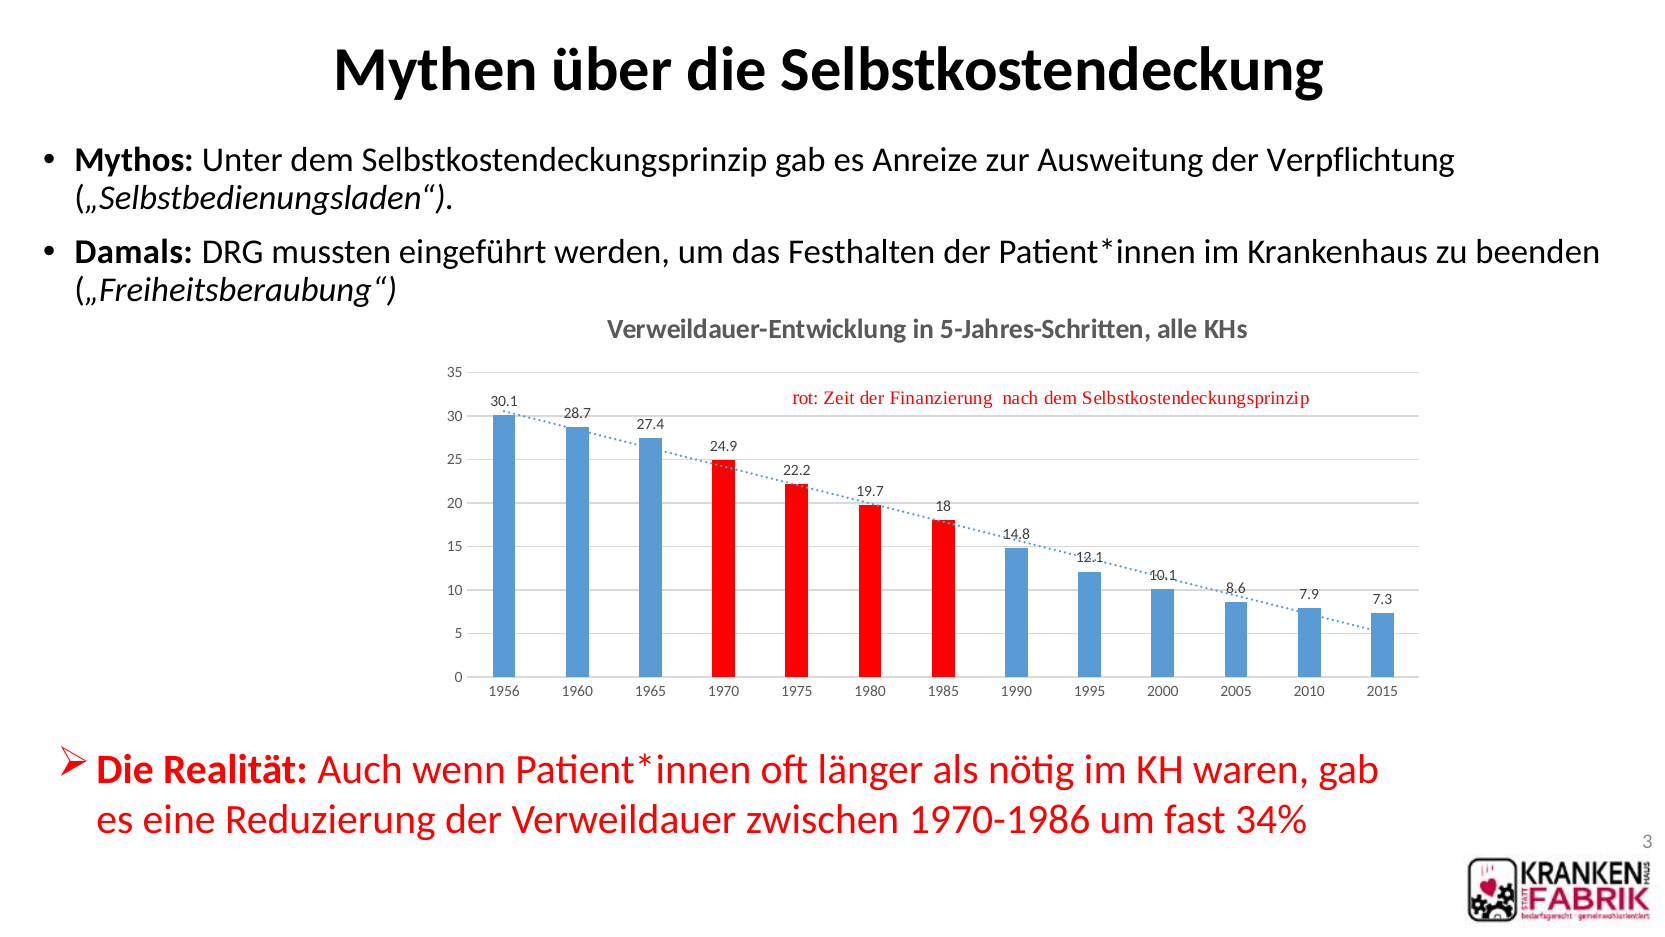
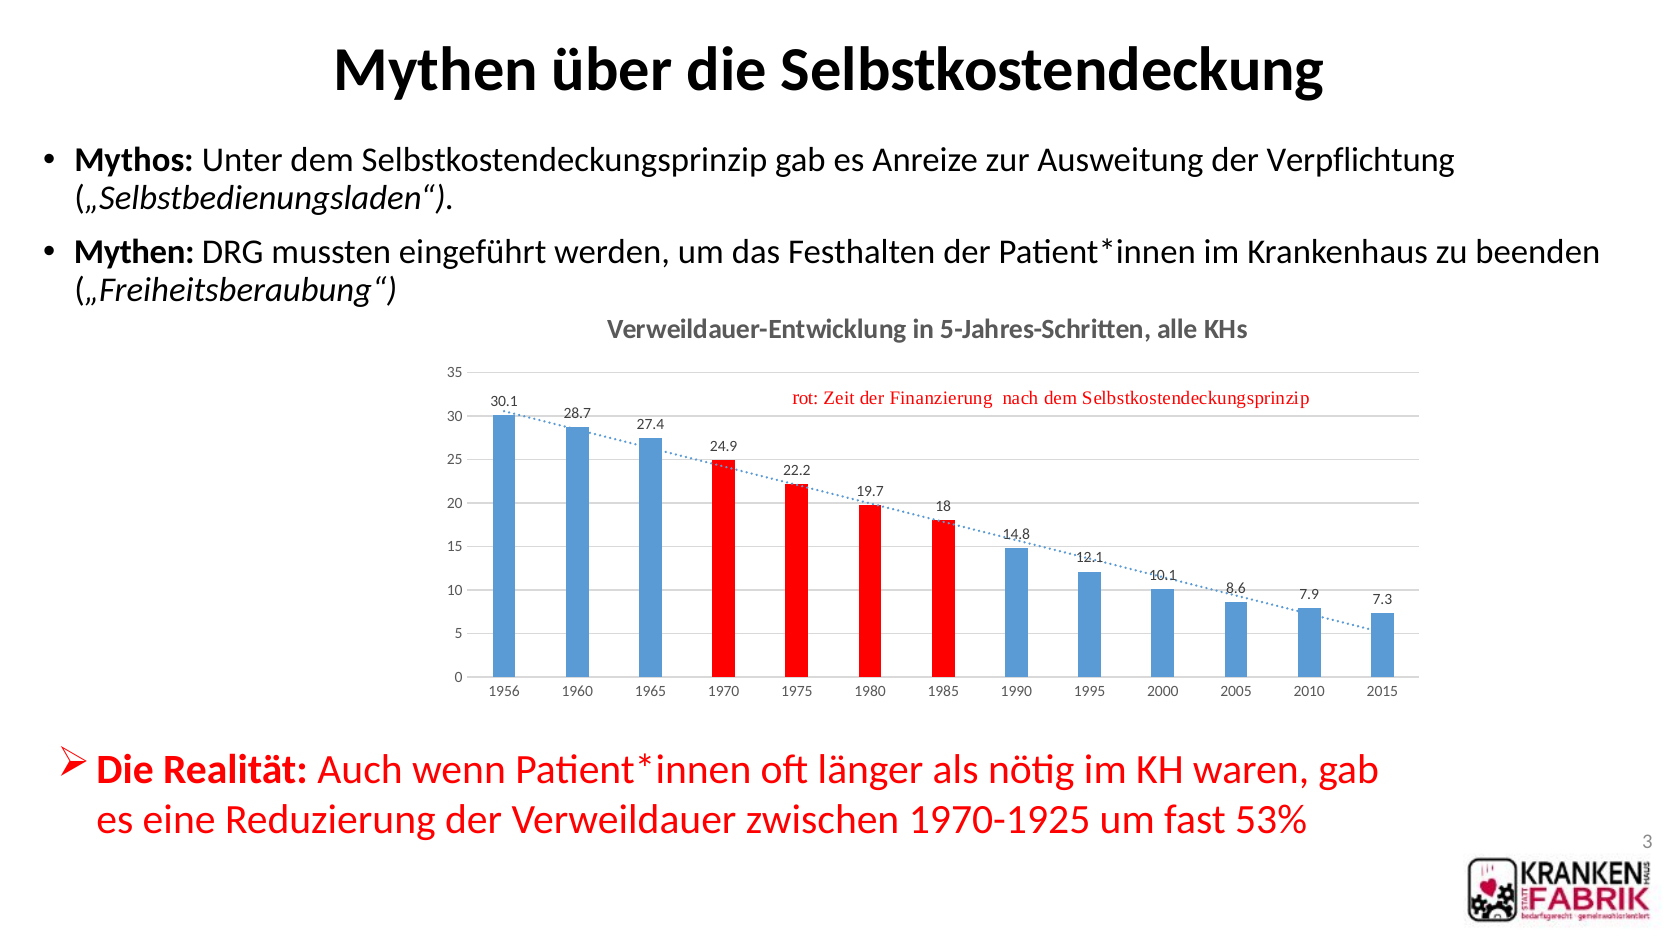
Damals: Damals -> Mythen (134, 252)
1970-1986: 1970-1986 -> 1970-1925 (1000, 819)
34%: 34% -> 53% (1271, 819)
